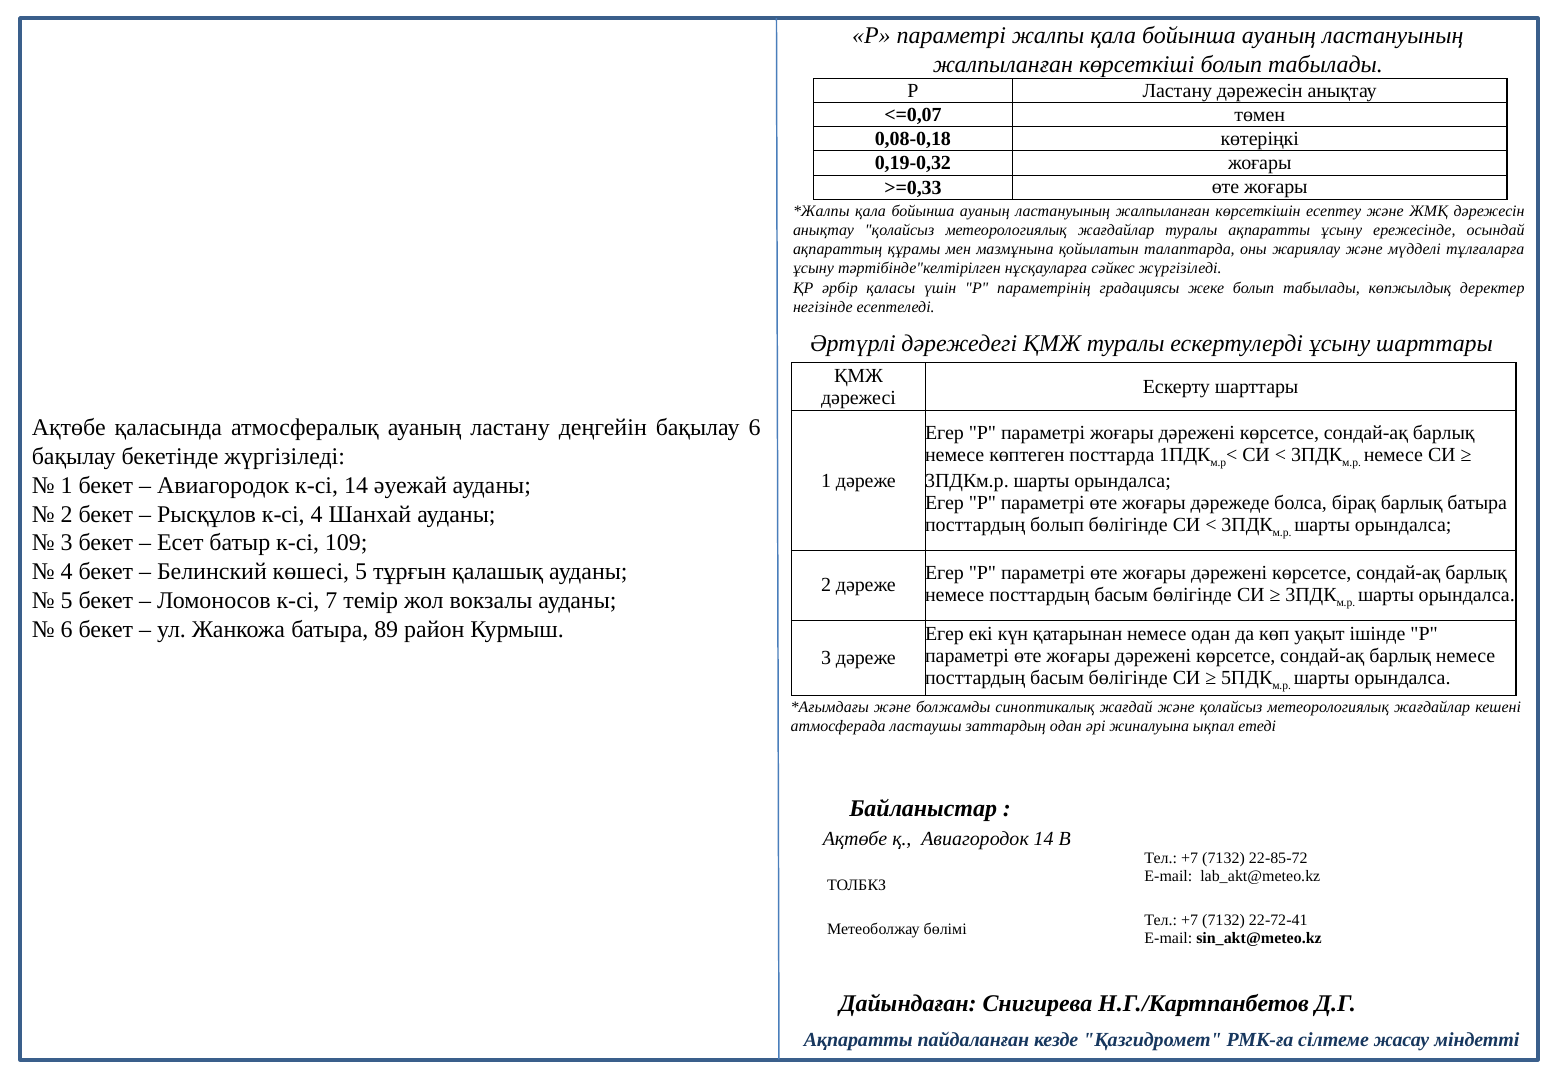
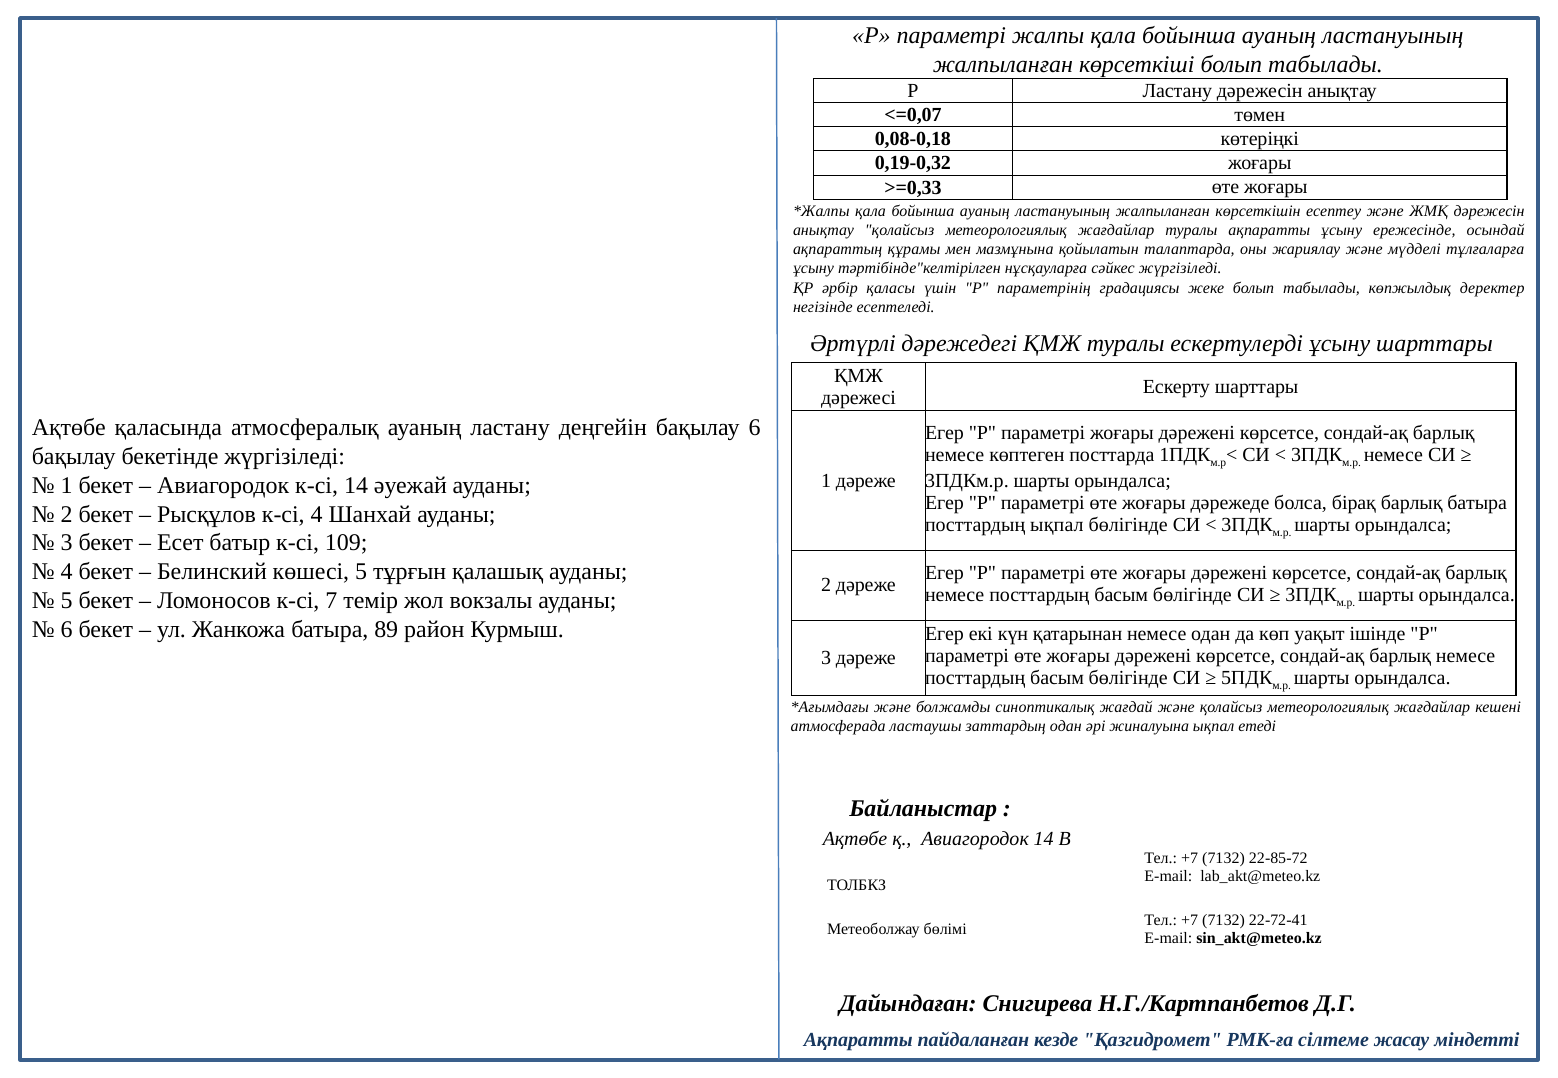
посттардың болып: болып -> ықпал (1057, 525)
